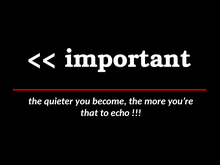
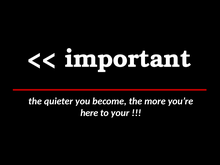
that: that -> here (89, 113)
echo: echo -> your (120, 113)
